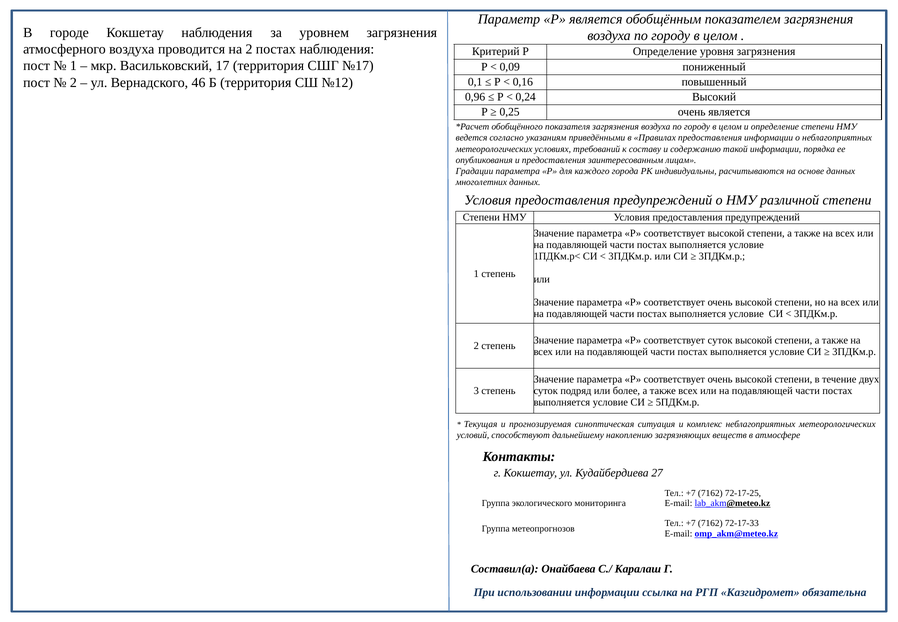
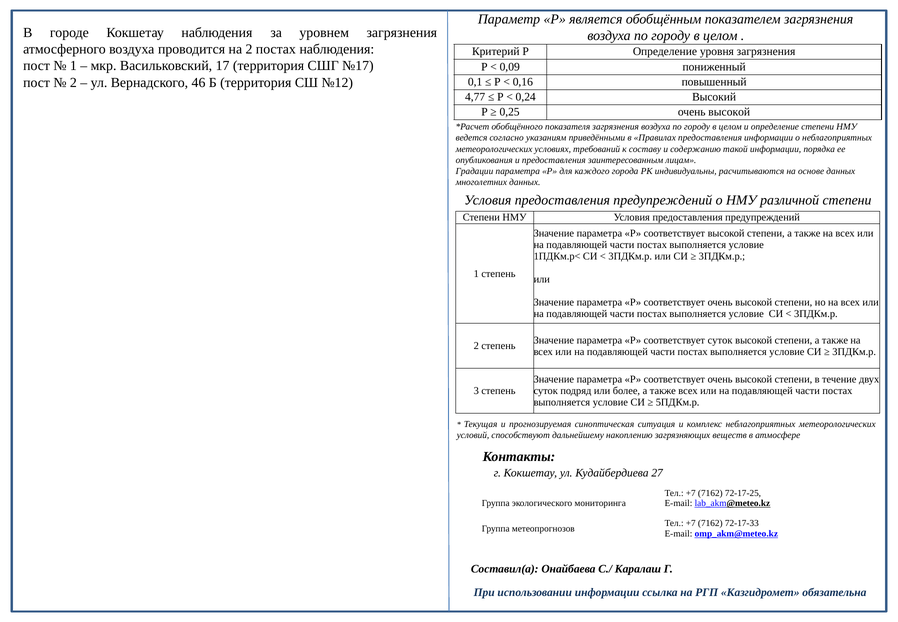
0,96: 0,96 -> 4,77 (475, 97)
0,25 очень является: является -> высокой (729, 112)
